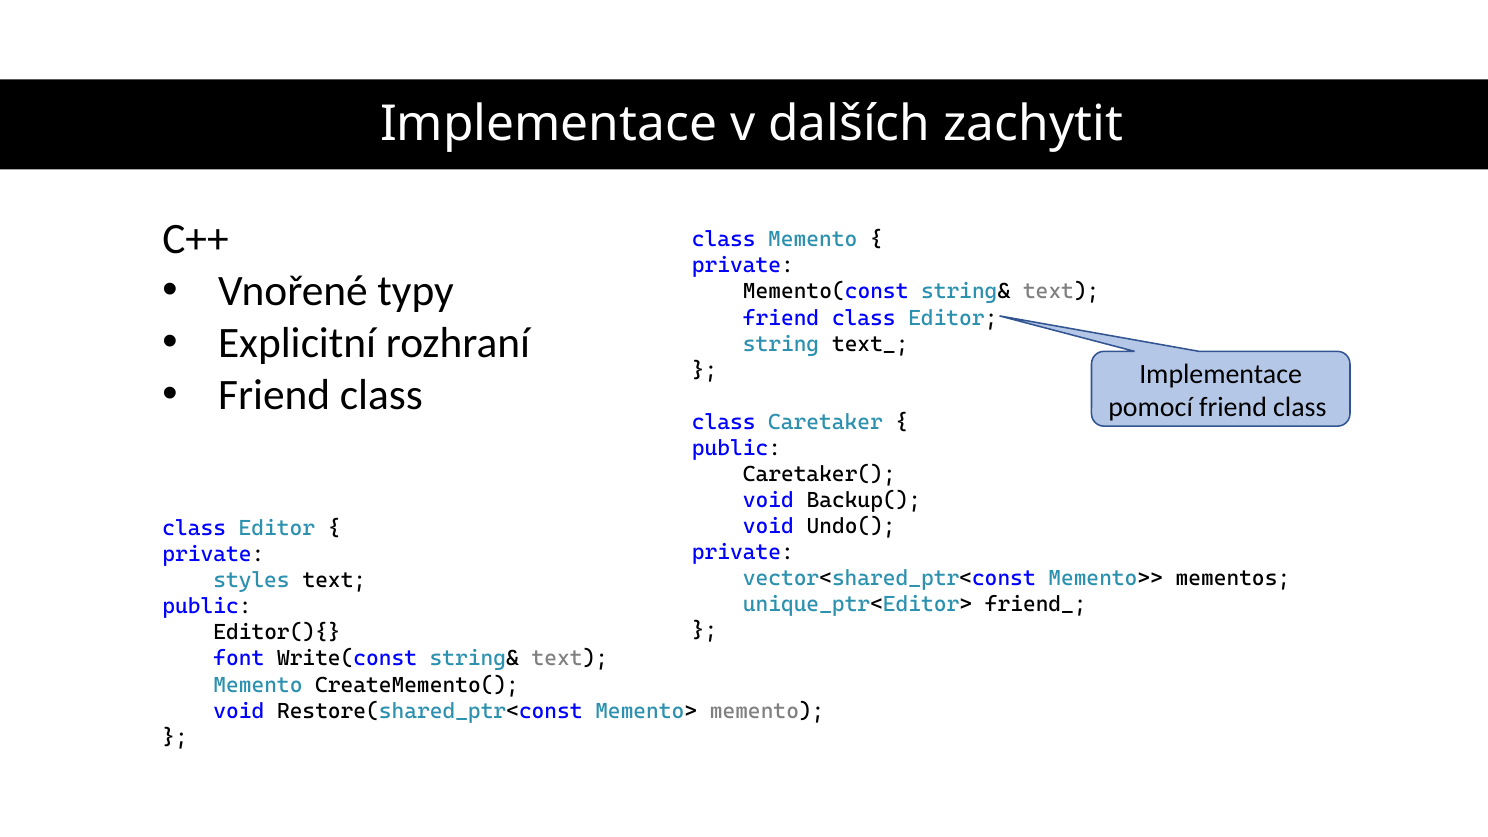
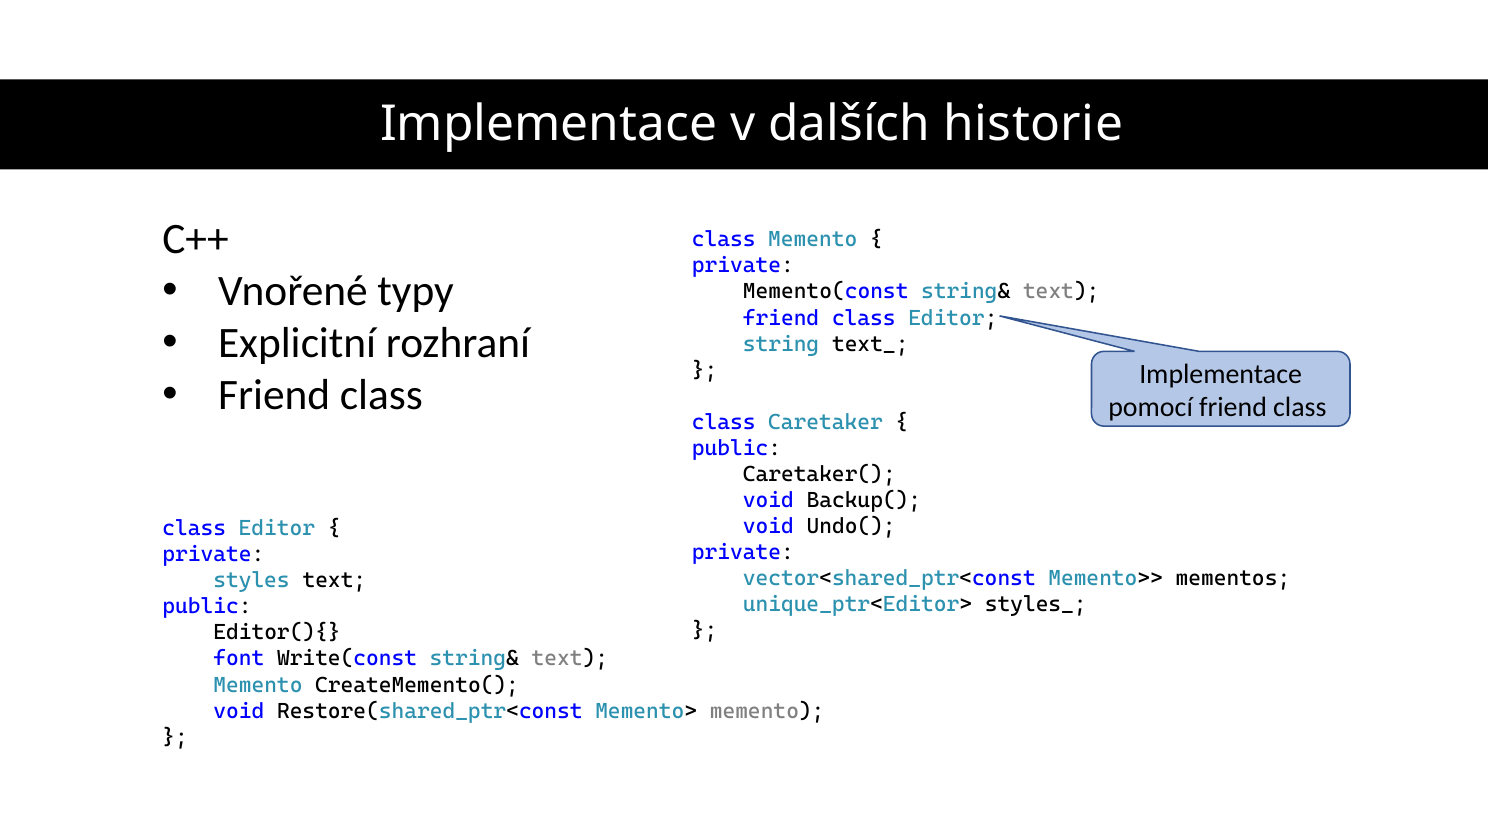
zachytit: zachytit -> historie (1033, 124)
friend_: friend_ -> styles_ (1036, 604)
